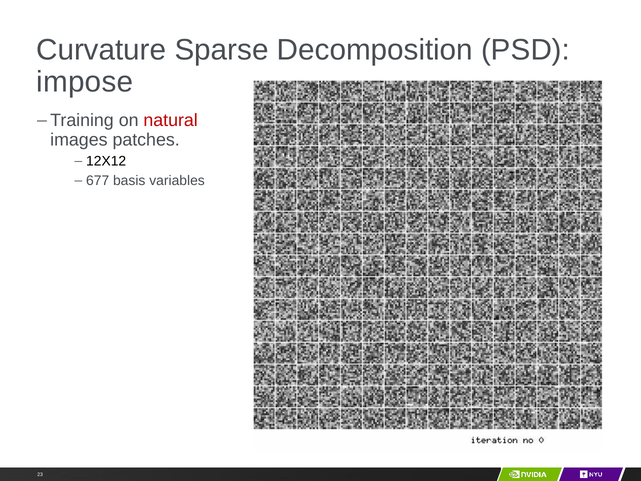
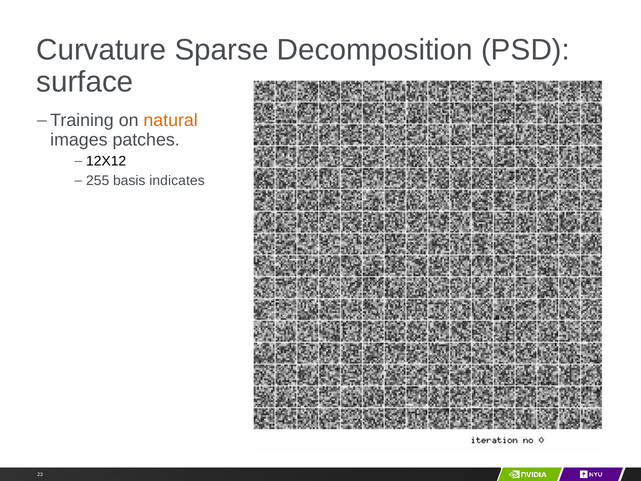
impose: impose -> surface (85, 82)
natural colour: red -> orange (171, 121)
677: 677 -> 255 (98, 181)
variables: variables -> indicates (177, 181)
